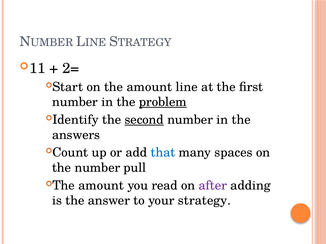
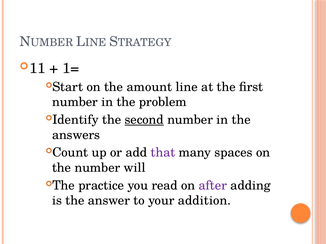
2=: 2= -> 1= (71, 68)
problem underline: present -> none (163, 102)
that colour: blue -> purple (163, 153)
pull: pull -> will (135, 168)
amount: amount -> practice (101, 186)
strategy: strategy -> addition (204, 201)
